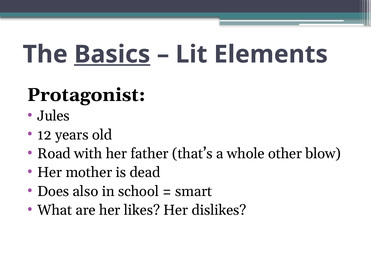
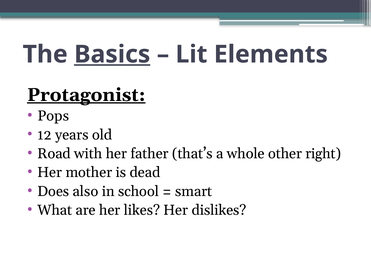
Protagonist underline: none -> present (86, 95)
Jules: Jules -> Pops (53, 116)
blow: blow -> right (323, 154)
